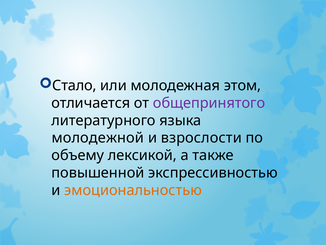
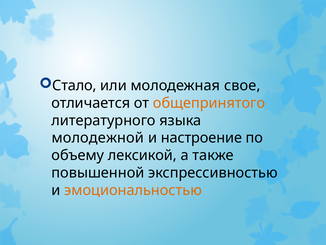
этом: этом -> свое (242, 85)
общепринятого colour: purple -> orange (209, 103)
взрослости: взрослости -> настроение (201, 138)
